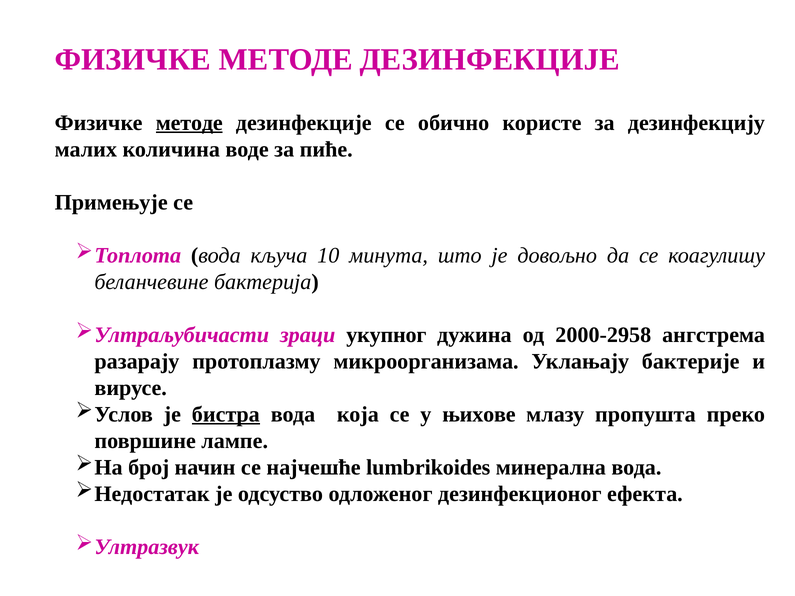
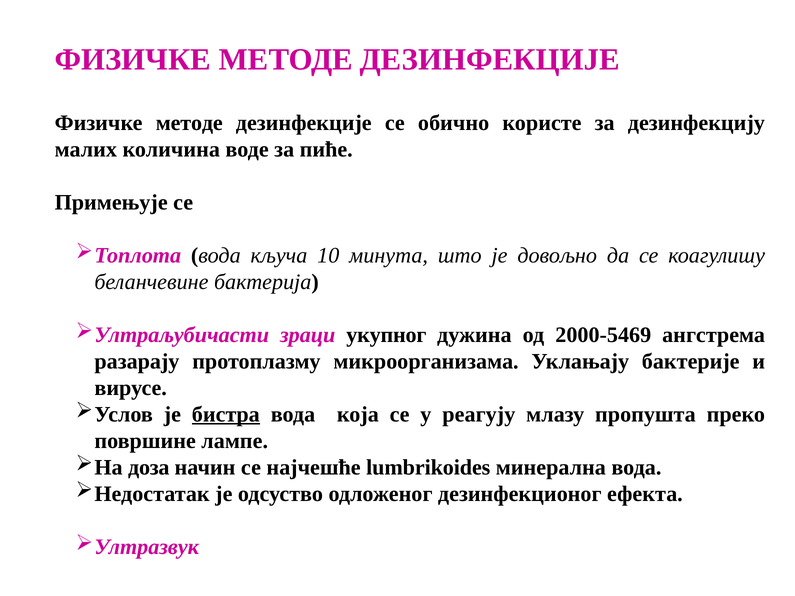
методе underline: present -> none (189, 123)
2000-2958: 2000-2958 -> 2000-5469 (603, 335)
њихове: њихове -> реагују (479, 414)
број: број -> доза (149, 467)
